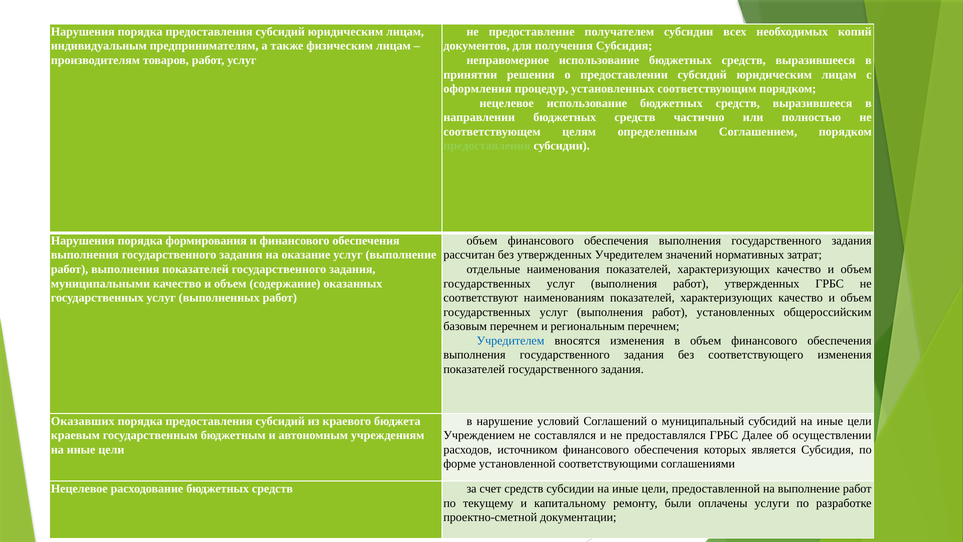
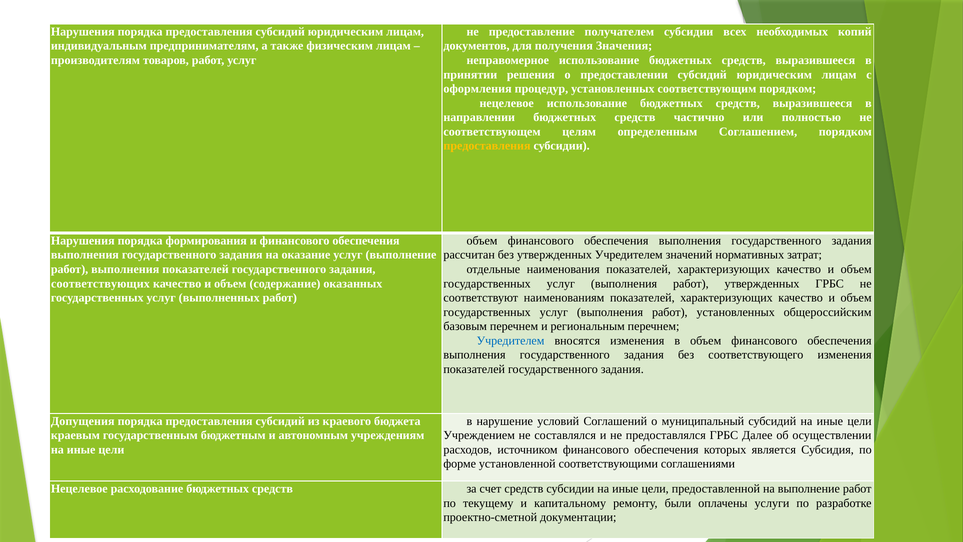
получения Субсидия: Субсидия -> Значения (624, 46)
предоставления colour: light green -> yellow (487, 146)
муниципальными: муниципальными -> соответствующих (100, 283)
Оказавших: Оказавших -> Допущения (83, 421)
